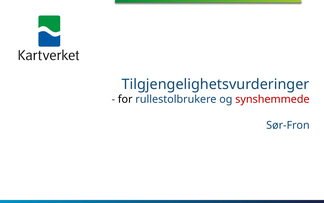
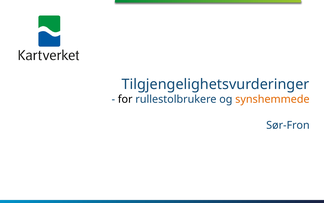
synshemmede colour: red -> orange (272, 99)
